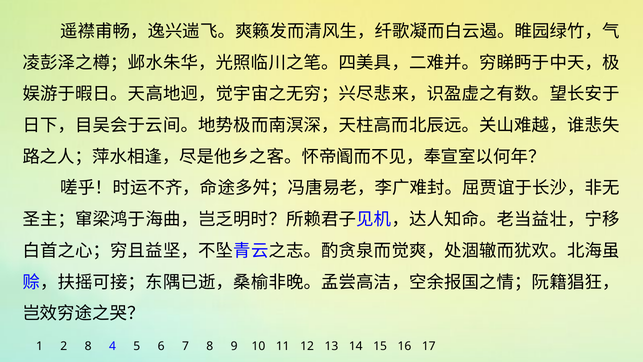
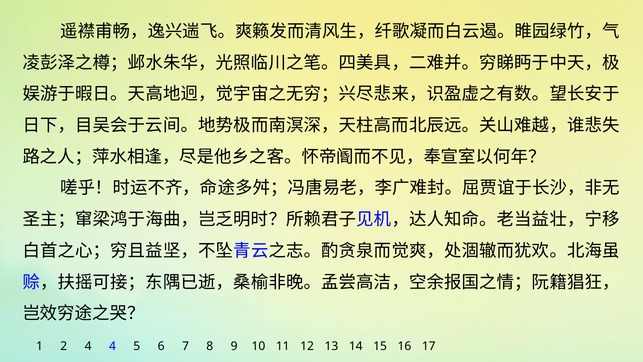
2 8: 8 -> 4 (88, 346)
